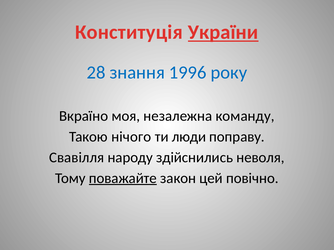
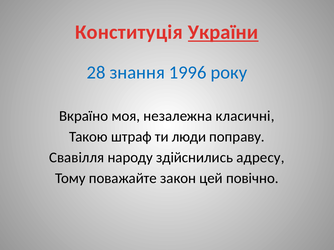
команду: команду -> класичні (245, 116)
нічого: нічого -> штраф (131, 137)
неволя: неволя -> адресу (260, 158)
поважайте underline: present -> none (123, 179)
